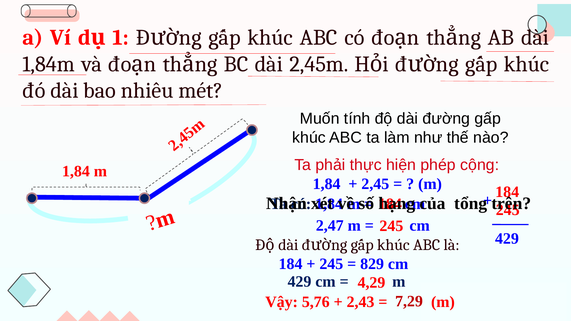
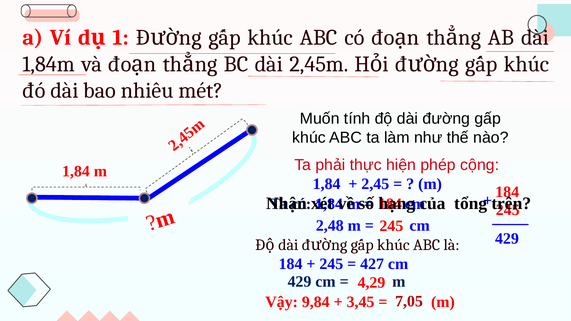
2,47: 2,47 -> 2,48 (330, 226)
829: 829 -> 427 (372, 264)
7,29: 7,29 -> 7,05 (409, 301)
5,76: 5,76 -> 9,84 (316, 302)
2,43: 2,43 -> 3,45 (361, 302)
